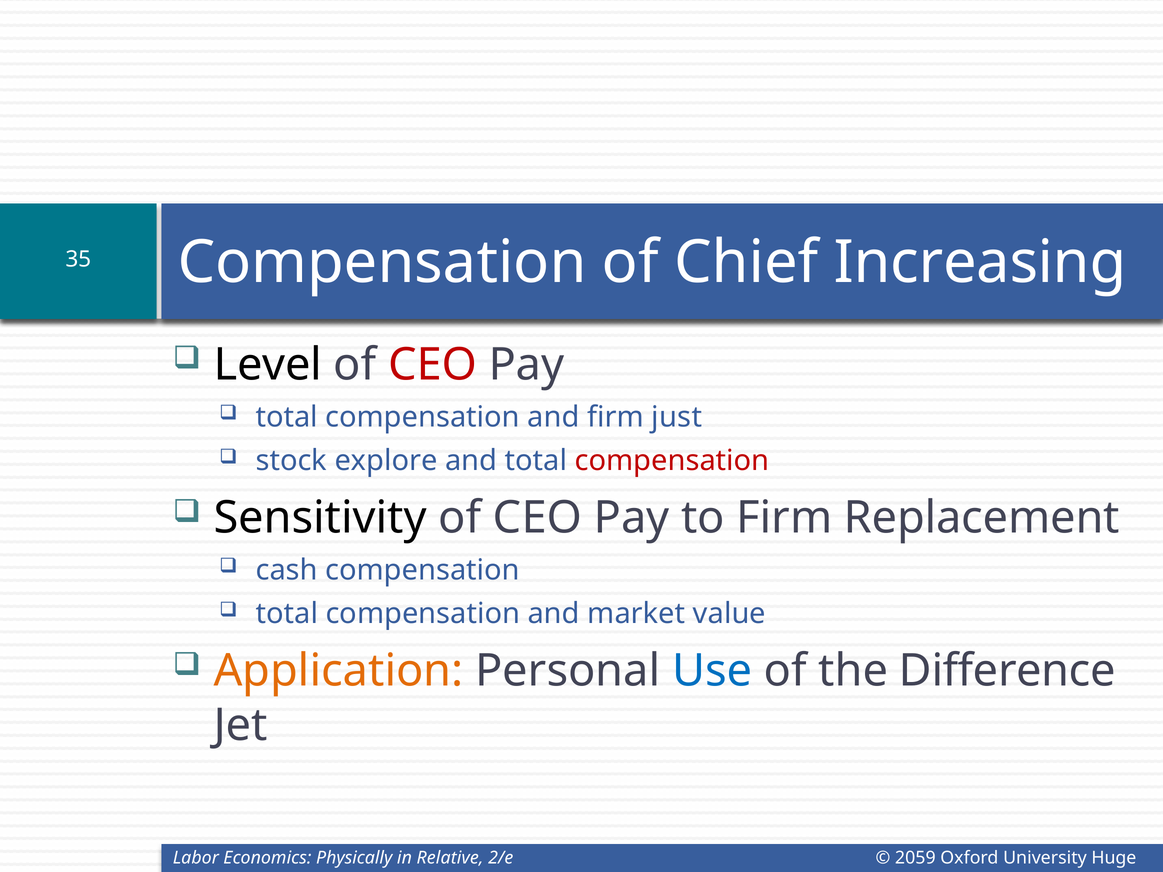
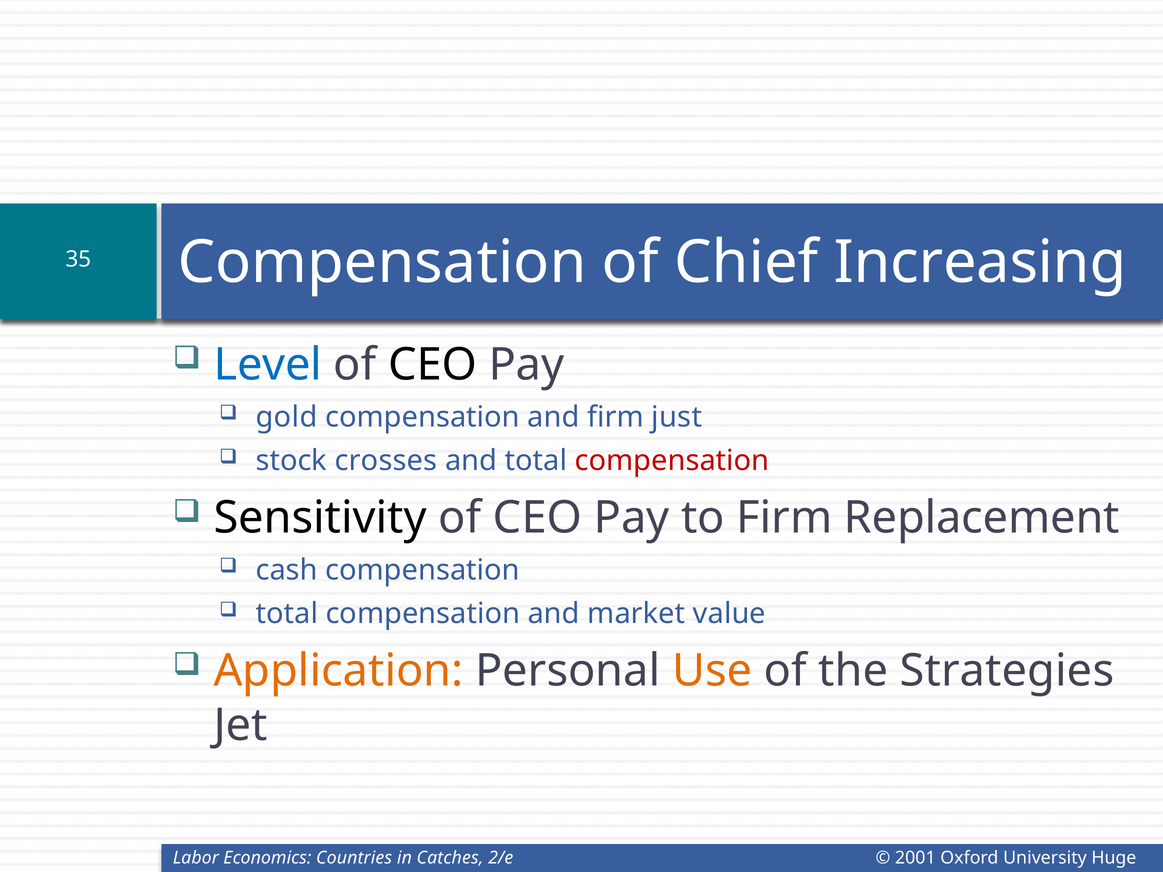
Level colour: black -> blue (268, 365)
CEO colour: red -> black (433, 365)
total: total -> gold (287, 417)
explore: explore -> crosses (386, 461)
Use colour: blue -> orange (712, 671)
Difference: Difference -> Strategies (1007, 671)
Physically: Physically -> Countries (354, 858)
Relative: Relative -> Catches (450, 858)
2059: 2059 -> 2001 (915, 858)
